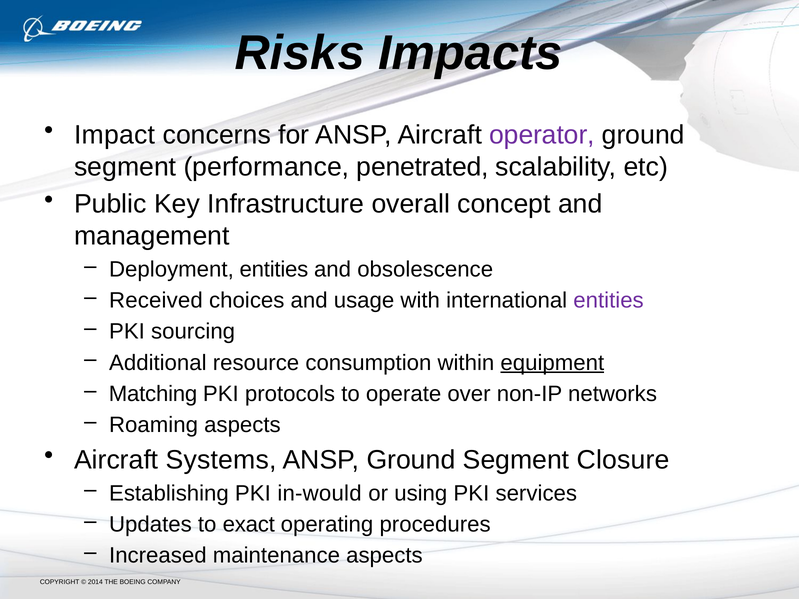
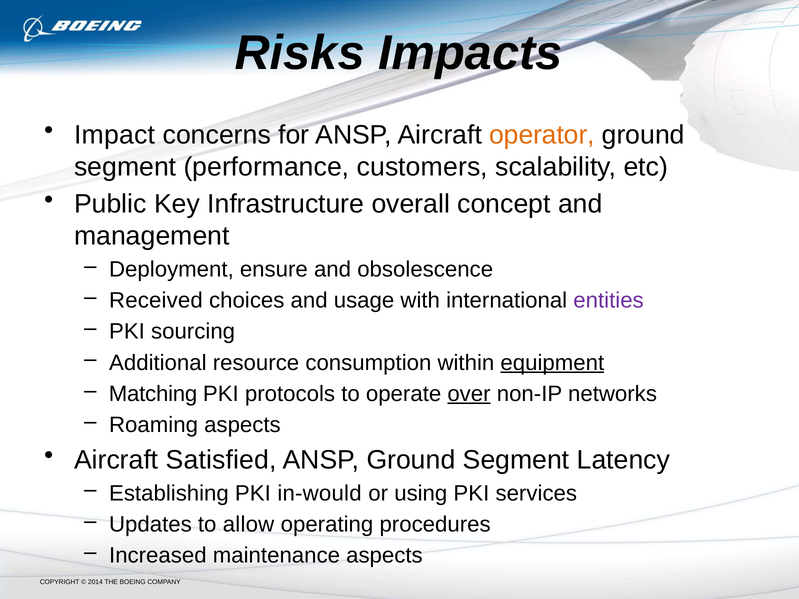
operator colour: purple -> orange (542, 135)
penetrated: penetrated -> customers (422, 167)
Deployment entities: entities -> ensure (274, 270)
over underline: none -> present (469, 394)
Systems: Systems -> Satisfied (221, 460)
Closure: Closure -> Latency (623, 460)
exact: exact -> allow (249, 524)
